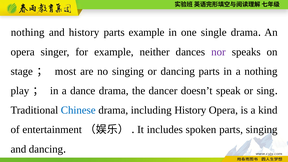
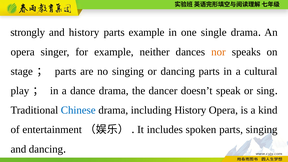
nothing: nothing -> strongly (28, 32)
nor colour: purple -> orange (218, 52)
most: most -> parts (66, 71)
a nothing: nothing -> cultural (261, 71)
